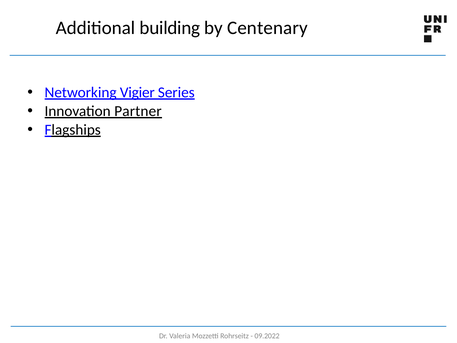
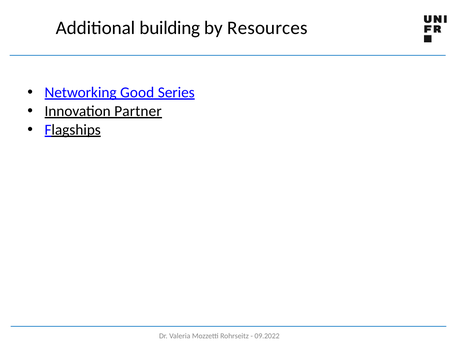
Centenary: Centenary -> Resources (267, 28)
Vigier: Vigier -> Good (137, 92)
